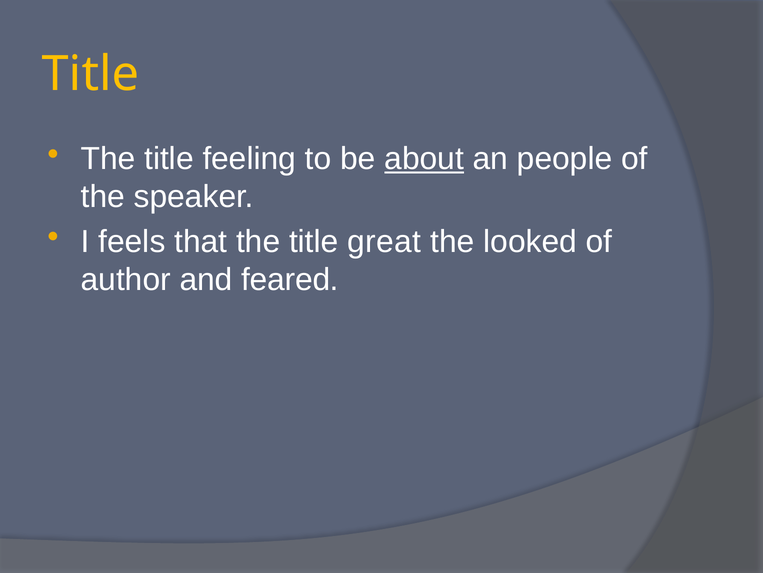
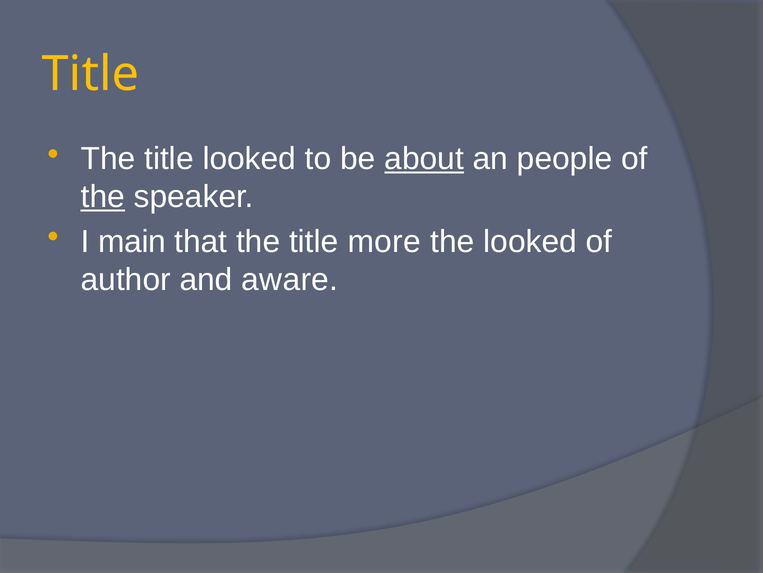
title feeling: feeling -> looked (249, 159)
the underline: none -> present (103, 197)
feels: feels -> main (132, 241)
great: great -> more (384, 241)
feared: feared -> aware (290, 279)
